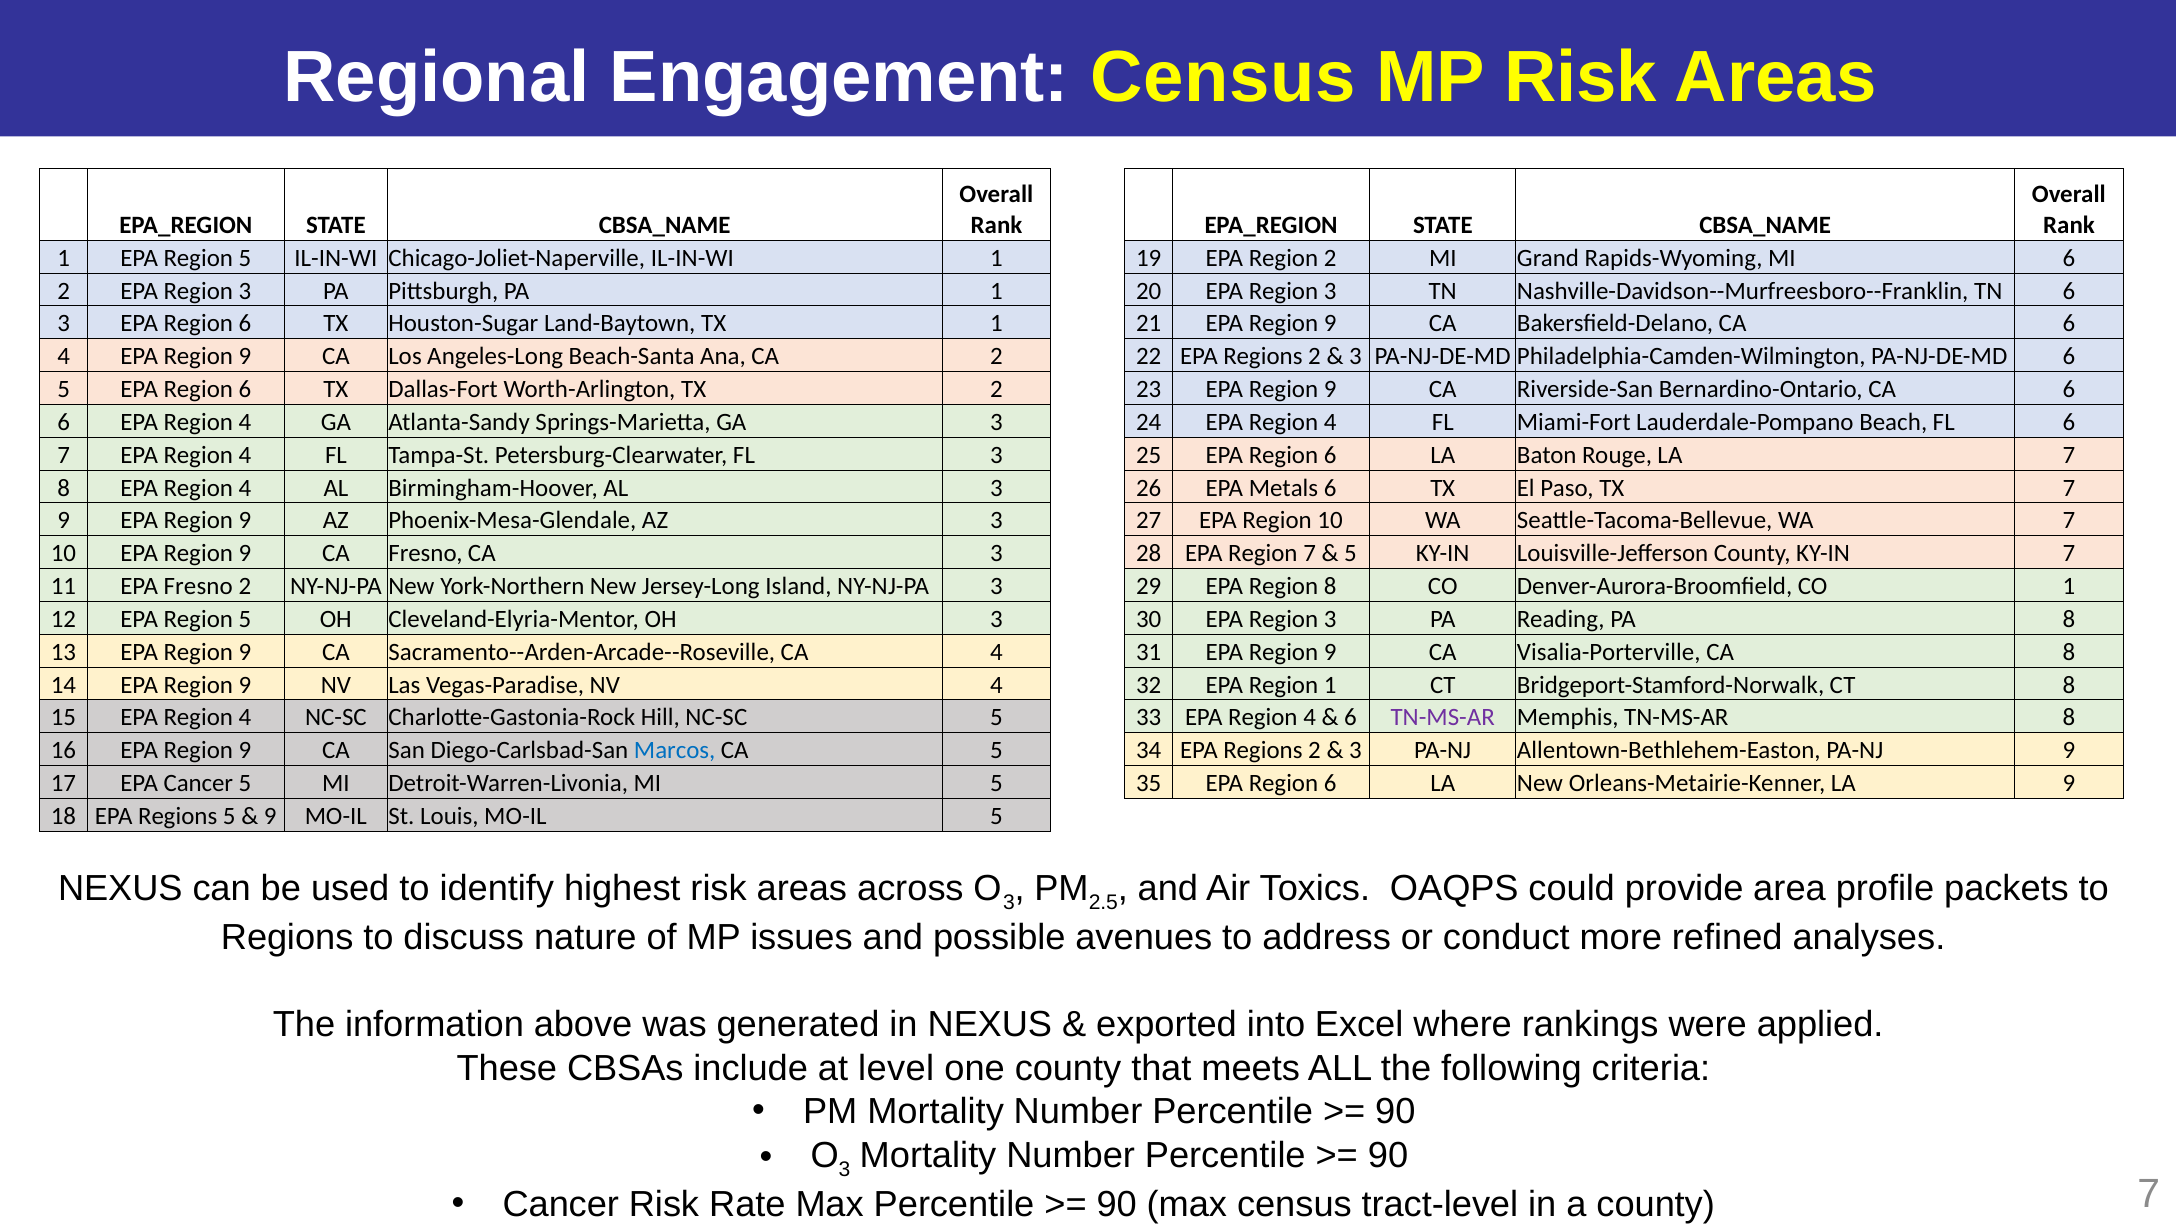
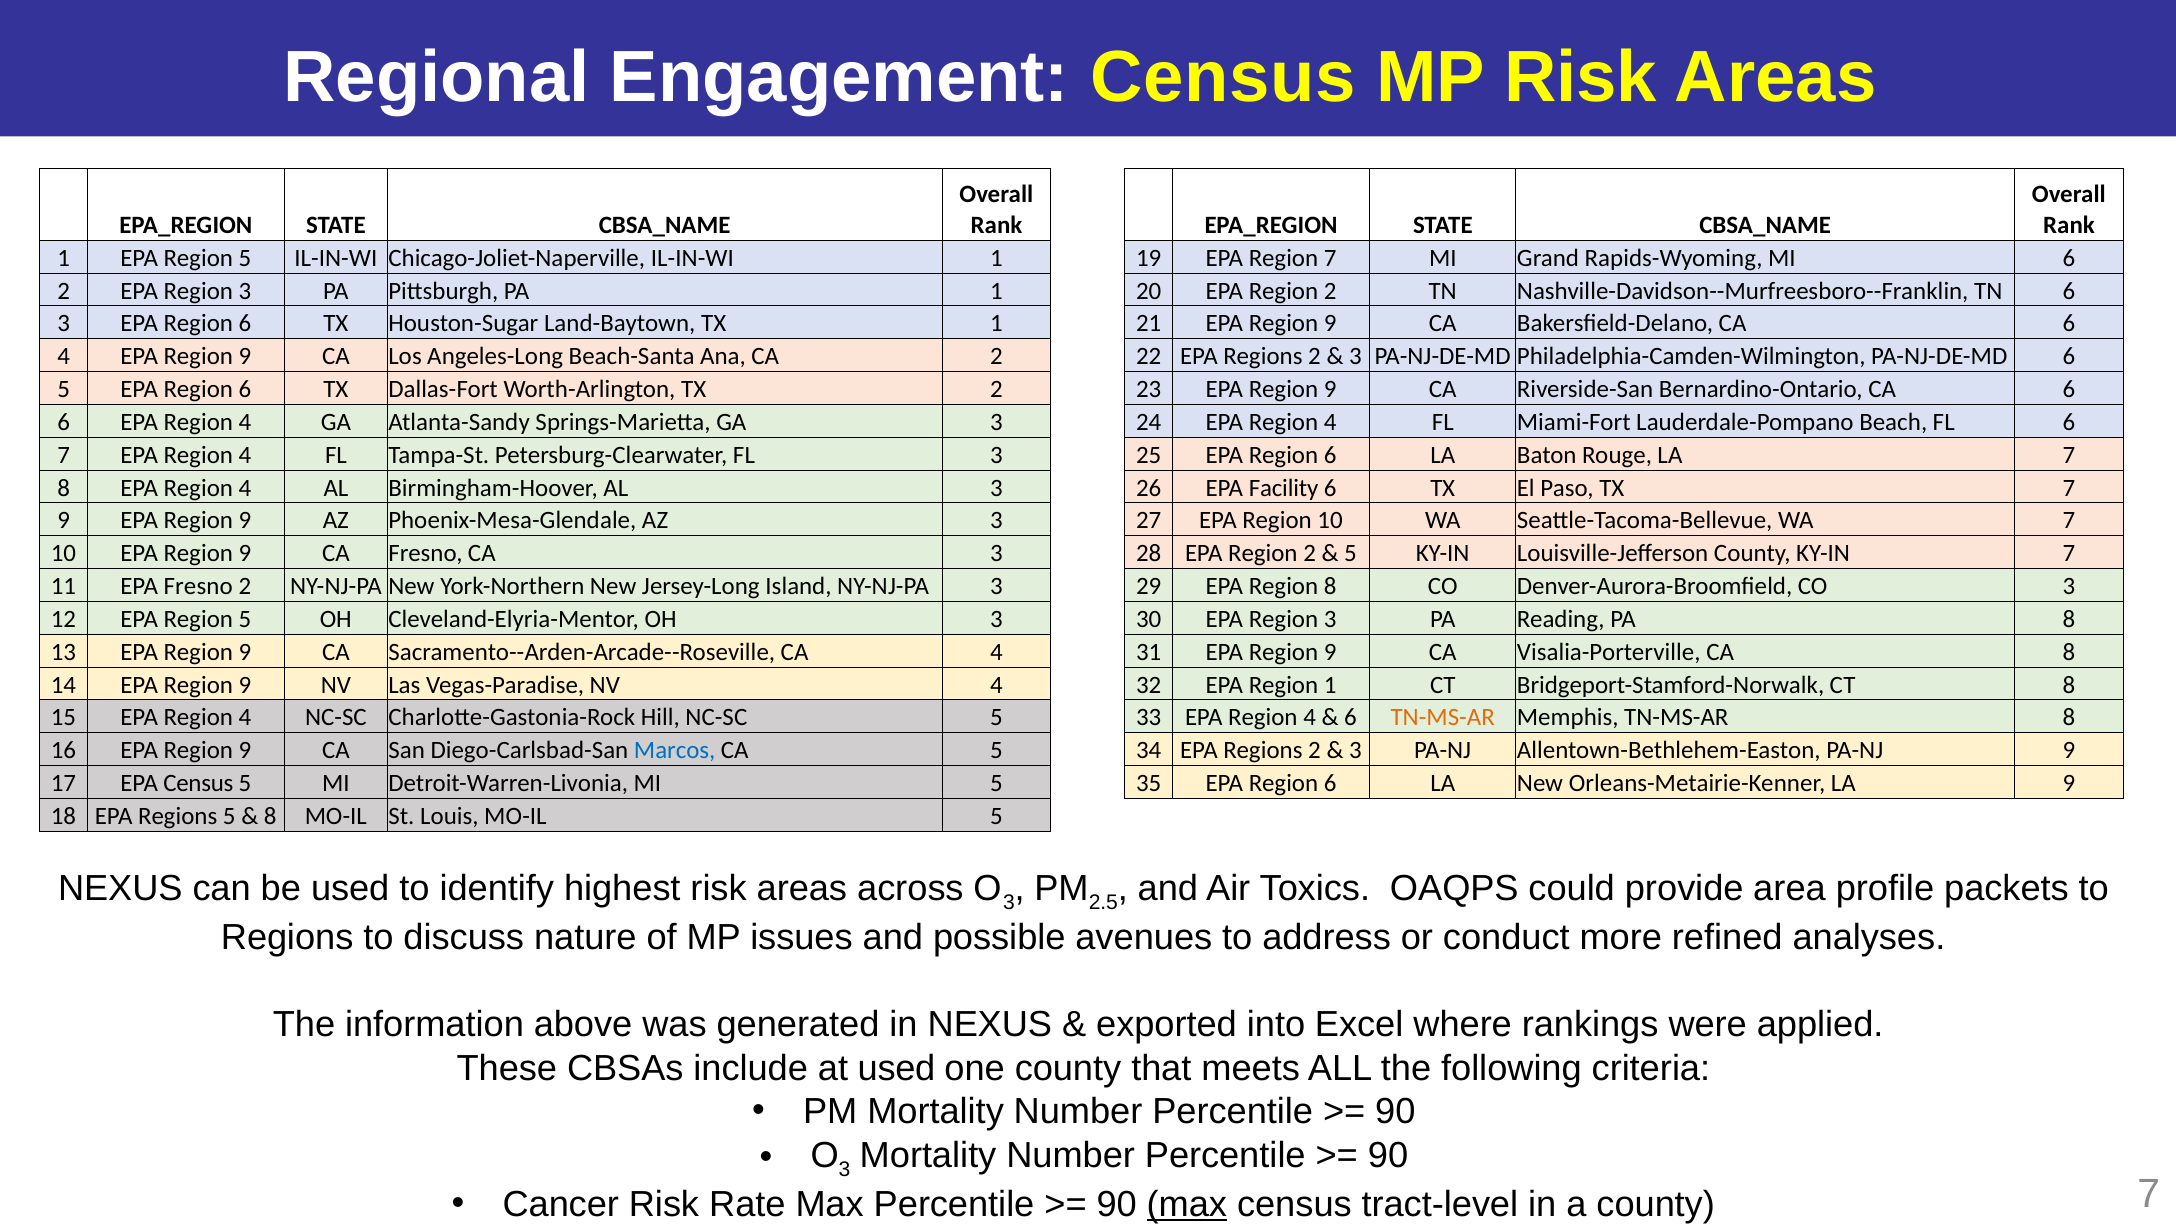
Region 2: 2 -> 7 (1330, 258)
20 EPA Region 3: 3 -> 2 (1330, 291)
Metals: Metals -> Facility (1284, 488)
28 EPA Region 7: 7 -> 2 (1310, 554)
CO 1: 1 -> 3 (2069, 586)
TN-MS-AR colour: purple -> orange (1443, 718)
EPA Cancer: Cancer -> Census (198, 783)
9: 9 -> 8 (270, 816)
at level: level -> used (896, 1068)
max underline: none -> present (1187, 1205)
